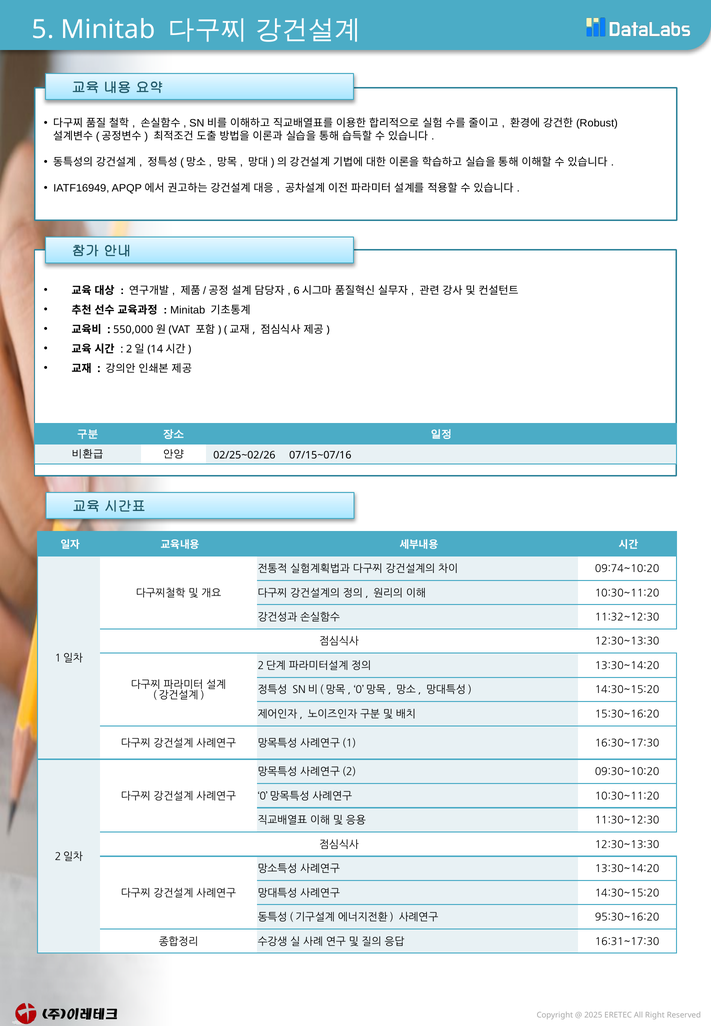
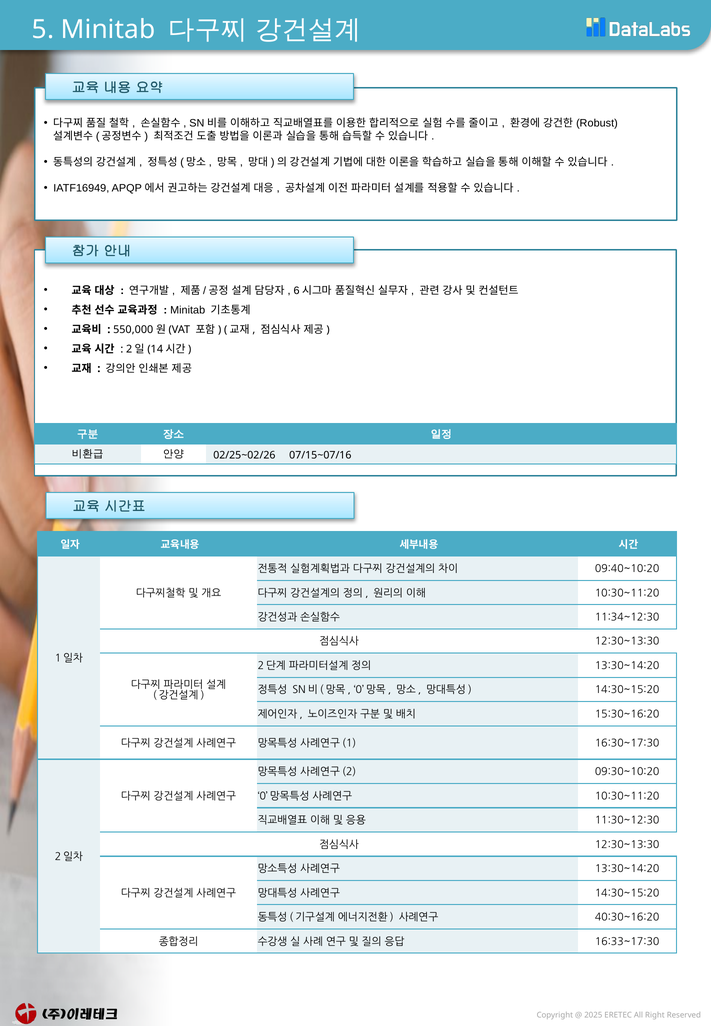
09:74~10:20: 09:74~10:20 -> 09:40~10:20 (627, 569)
11:32~12:30: 11:32~12:30 -> 11:34~12:30 (627, 618)
95:30~16:20: 95:30~16:20 -> 40:30~16:20 (627, 918)
16:31~17:30: 16:31~17:30 -> 16:33~17:30 (627, 942)
